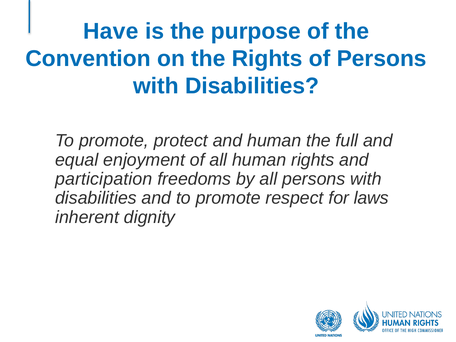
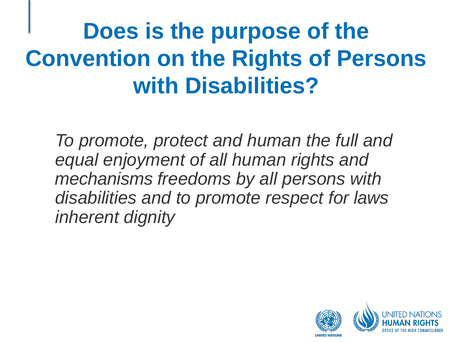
Have: Have -> Does (111, 31)
participation: participation -> mechanisms (104, 179)
